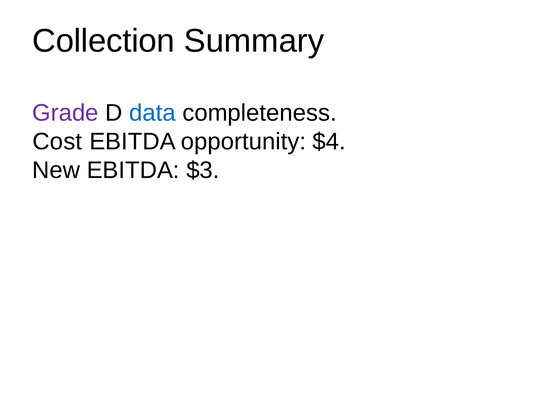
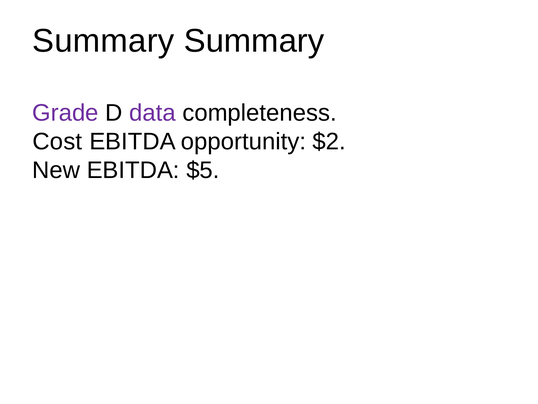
Collection: Collection -> Summary (103, 41)
data colour: blue -> purple (152, 113)
$4: $4 -> $2 (329, 142)
$3: $3 -> $5 (203, 170)
